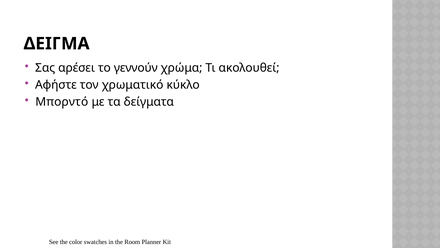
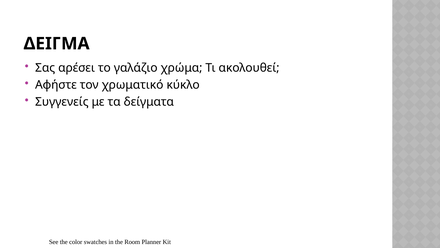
γεννούν: γεννούν -> γαλάζιο (136, 68)
Μπορντό: Μπορντό -> Συγγενείς (62, 102)
